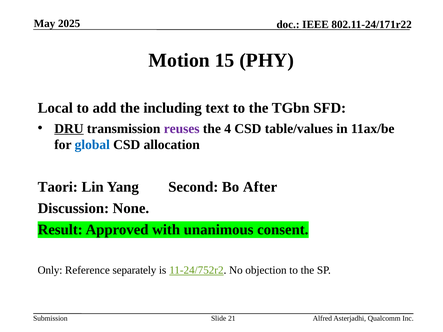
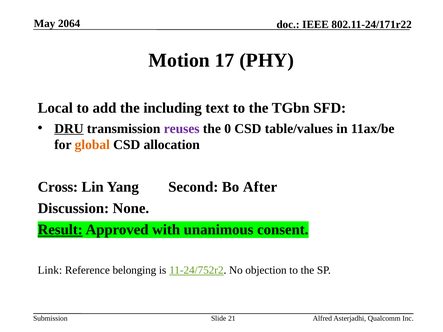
2025: 2025 -> 2064 (69, 23)
15: 15 -> 17 (225, 60)
4: 4 -> 0 (228, 129)
global colour: blue -> orange (92, 145)
Taori: Taori -> Cross (58, 187)
Result underline: none -> present (60, 230)
Only: Only -> Link (50, 270)
separately: separately -> belonging (134, 270)
